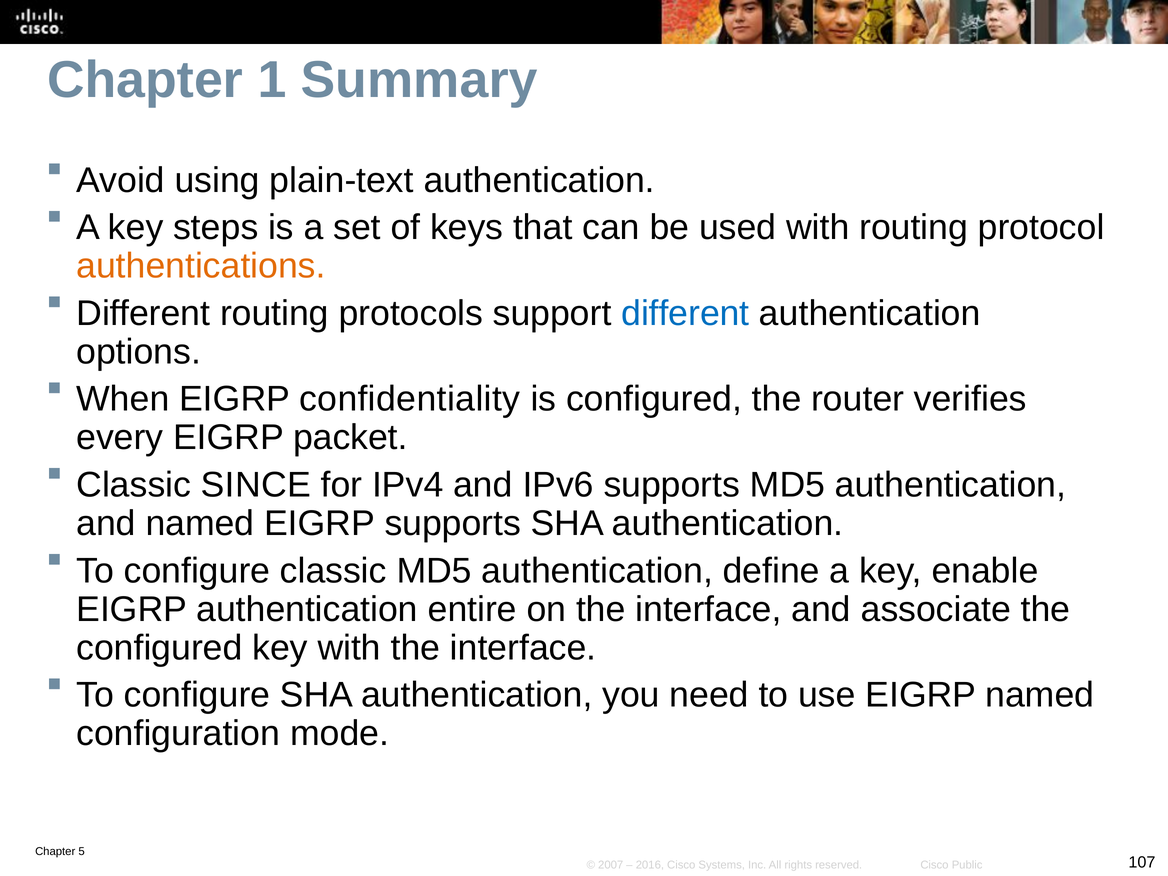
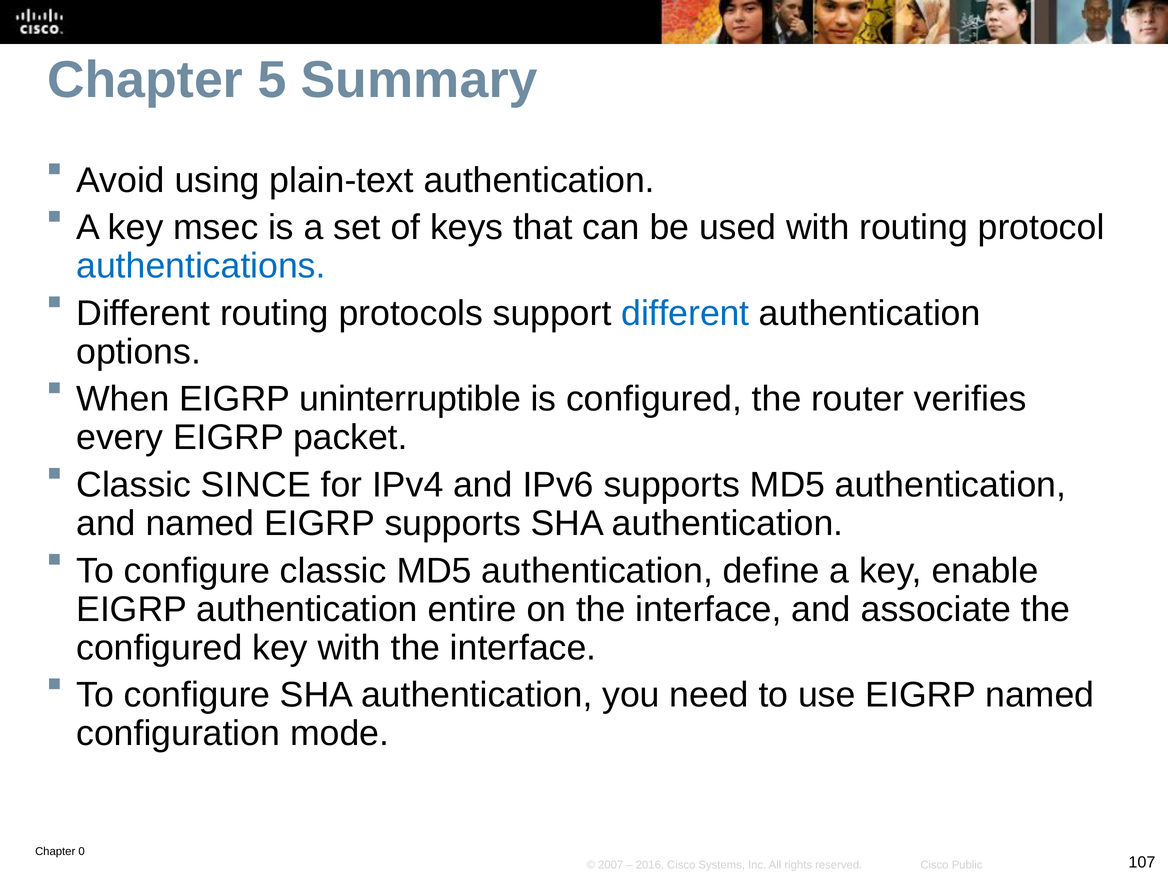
1: 1 -> 5 (272, 80)
steps: steps -> msec (216, 228)
authentications colour: orange -> blue (201, 266)
confidentiality: confidentiality -> uninterruptible (410, 399)
5: 5 -> 0 (82, 851)
